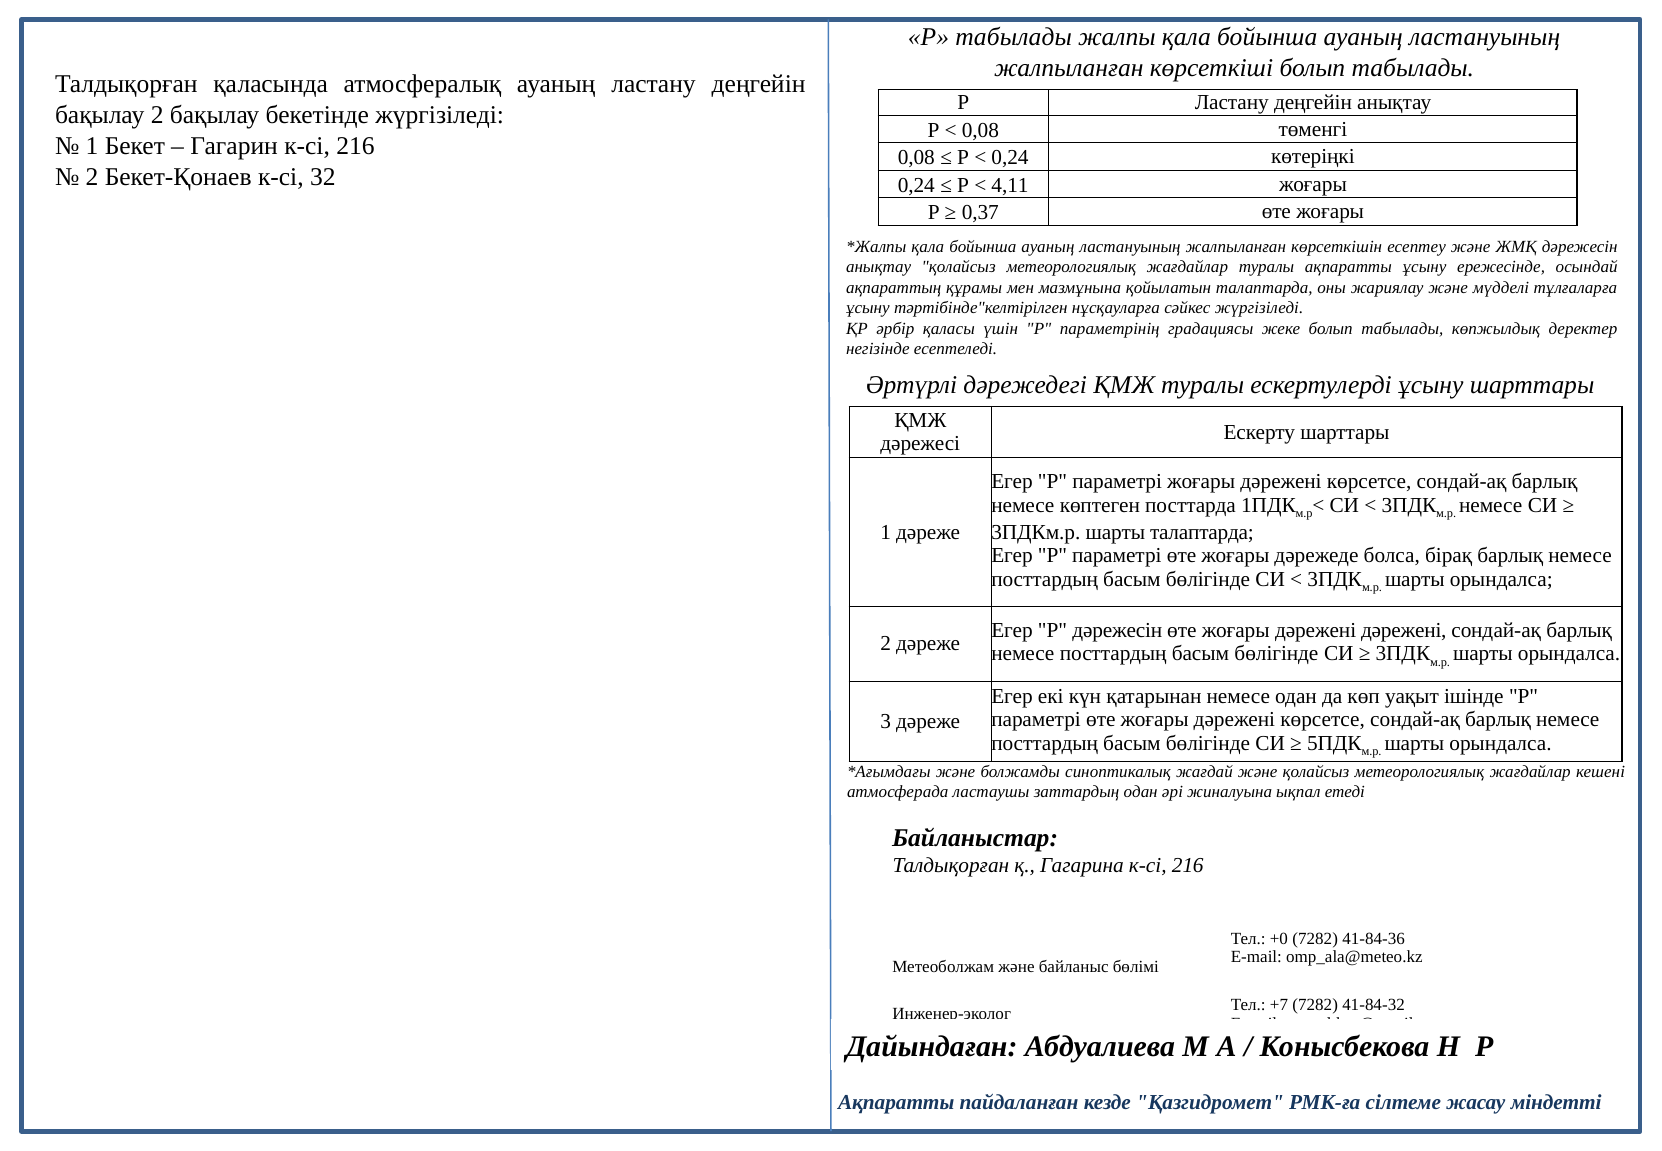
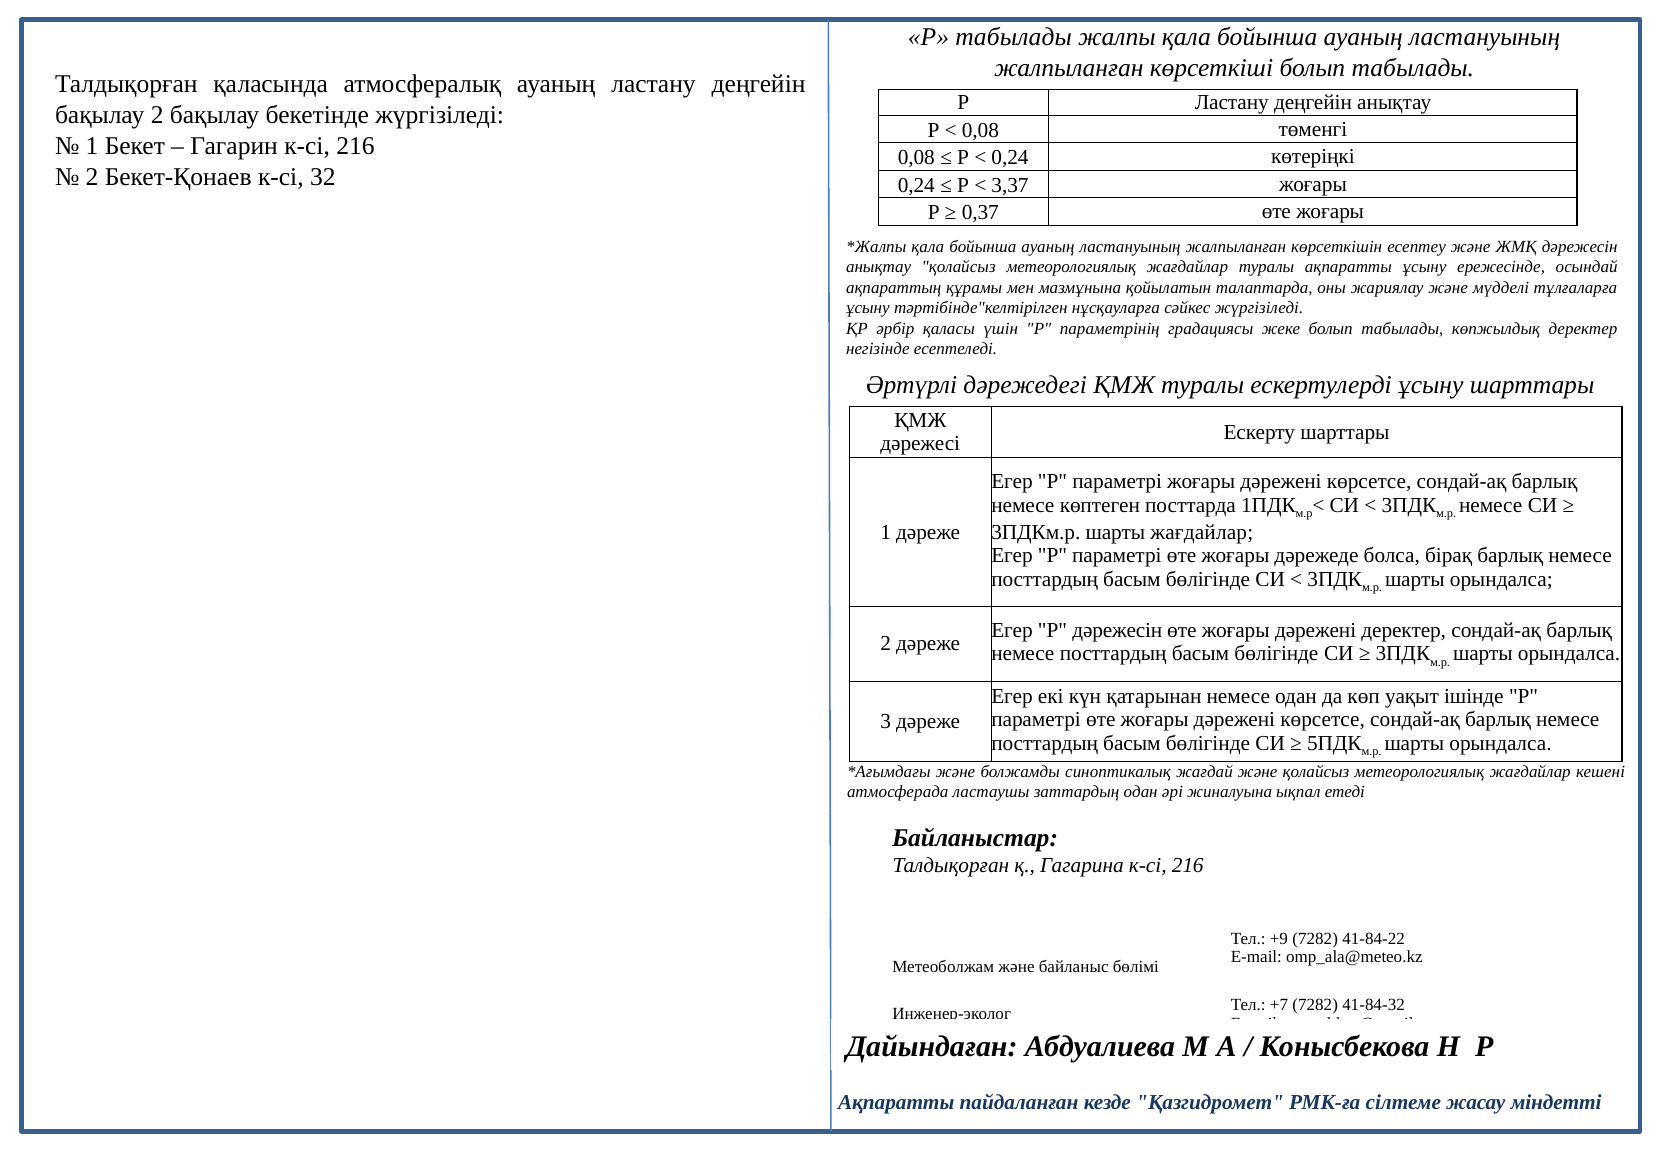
4,11: 4,11 -> 3,37 (1010, 185)
шарты талаптарда: талаптарда -> жағдайлар (1202, 532)
дәрежені дәрежені: дәрежені -> деректер (1404, 630)
+0: +0 -> +9 (1279, 938)
41-84-36: 41-84-36 -> 41-84-22 (1374, 938)
